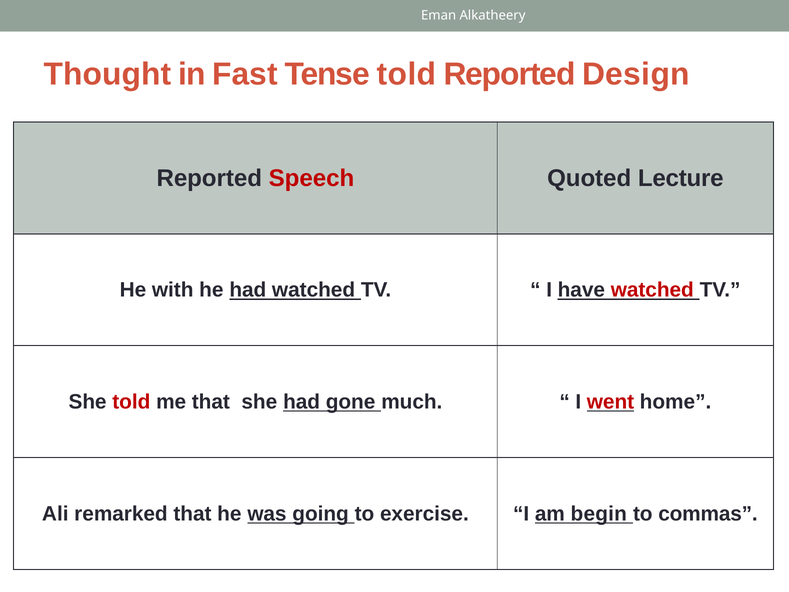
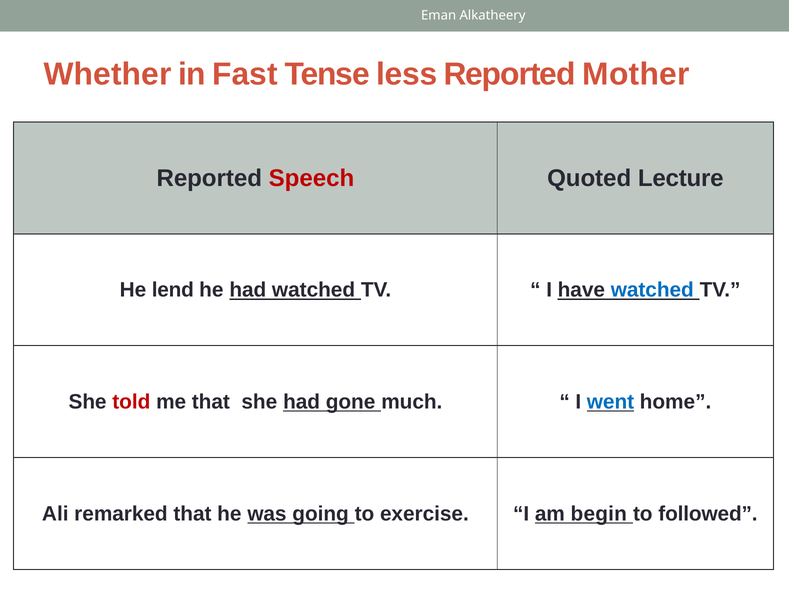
Thought: Thought -> Whether (108, 74)
Tense told: told -> less (407, 74)
Design: Design -> Mother (636, 74)
with: with -> lend (173, 290)
watched colour: red -> blue (652, 290)
went colour: red -> blue (610, 402)
commas: commas -> followed (708, 514)
